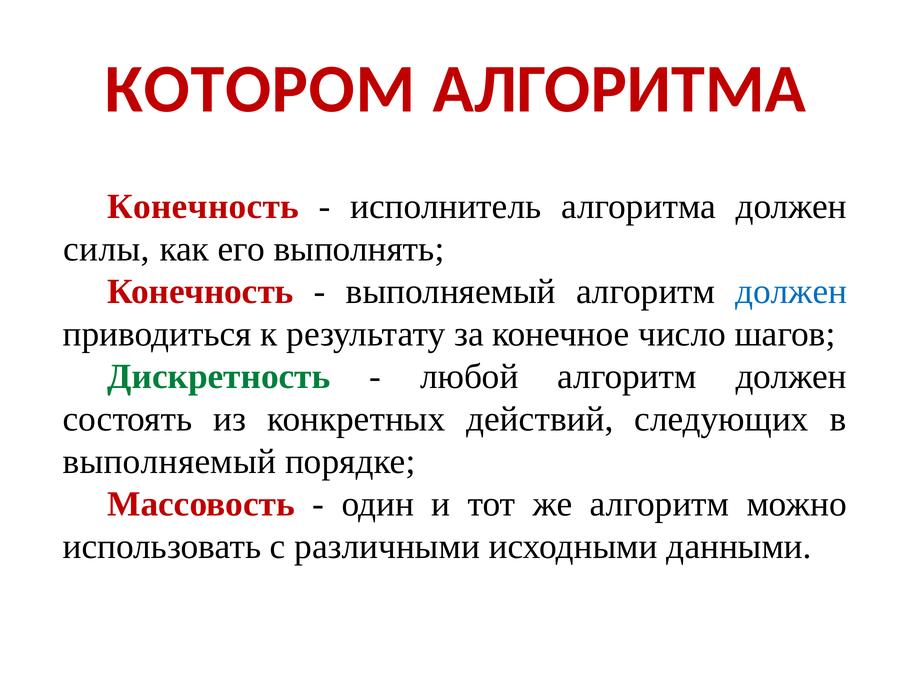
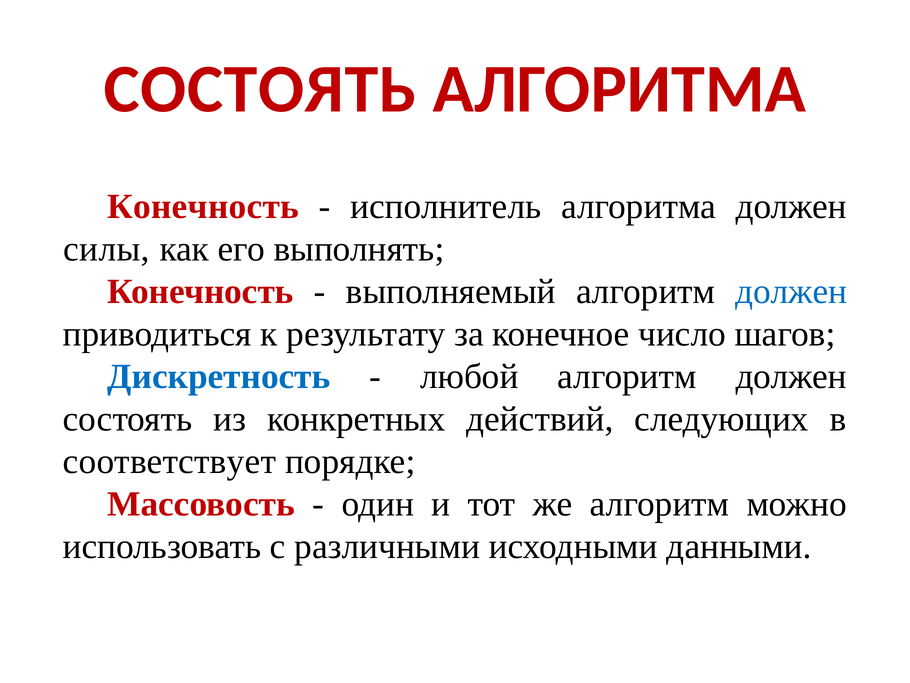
КОТОРОМ: КОТОРОМ -> СОСТОЯТЬ (260, 89)
Дискретность colour: green -> blue (219, 376)
выполняемый: выполняемый -> соответствует (169, 461)
